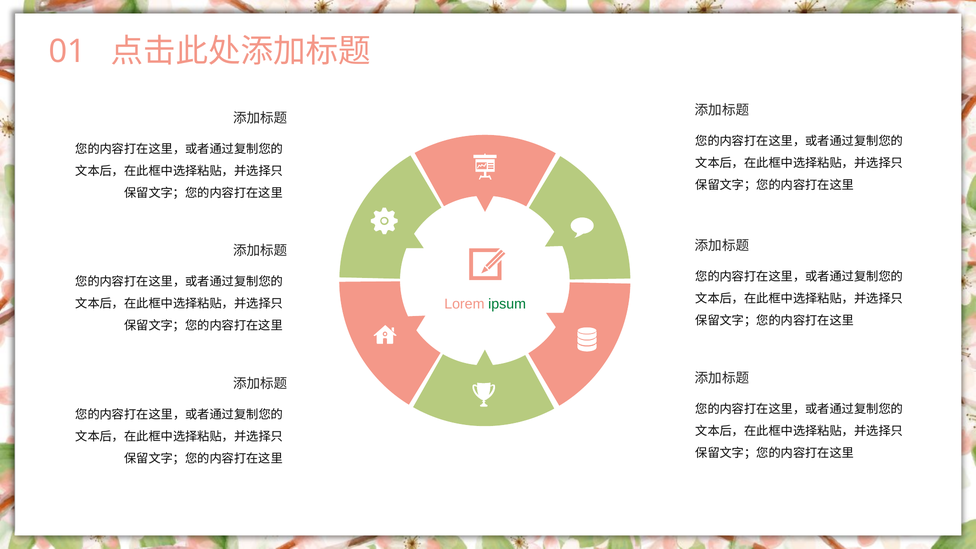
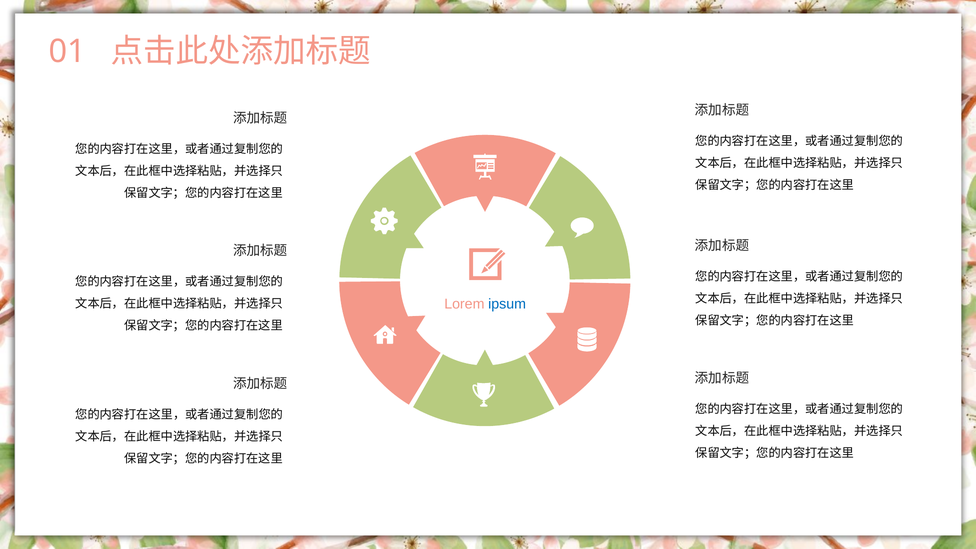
ipsum colour: green -> blue (507, 304)
